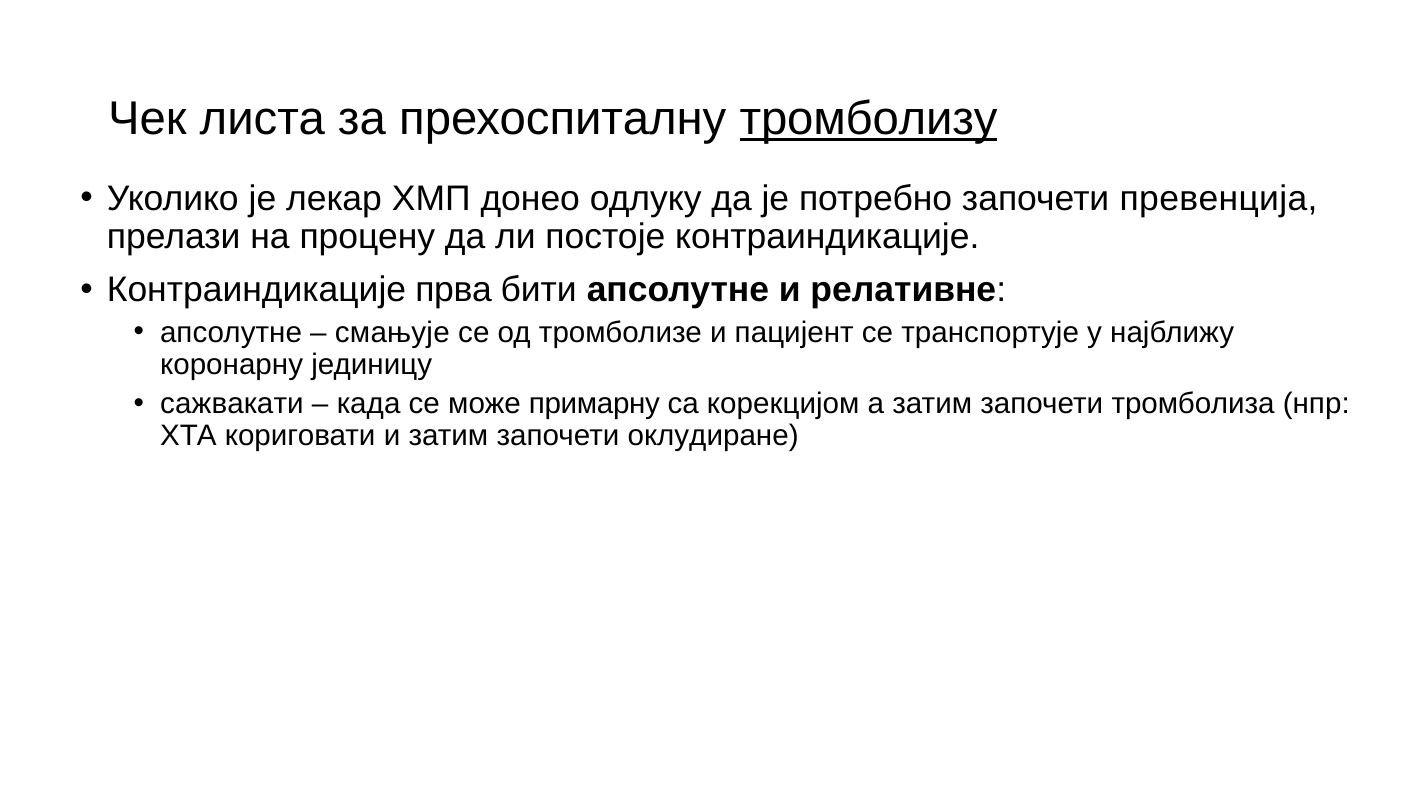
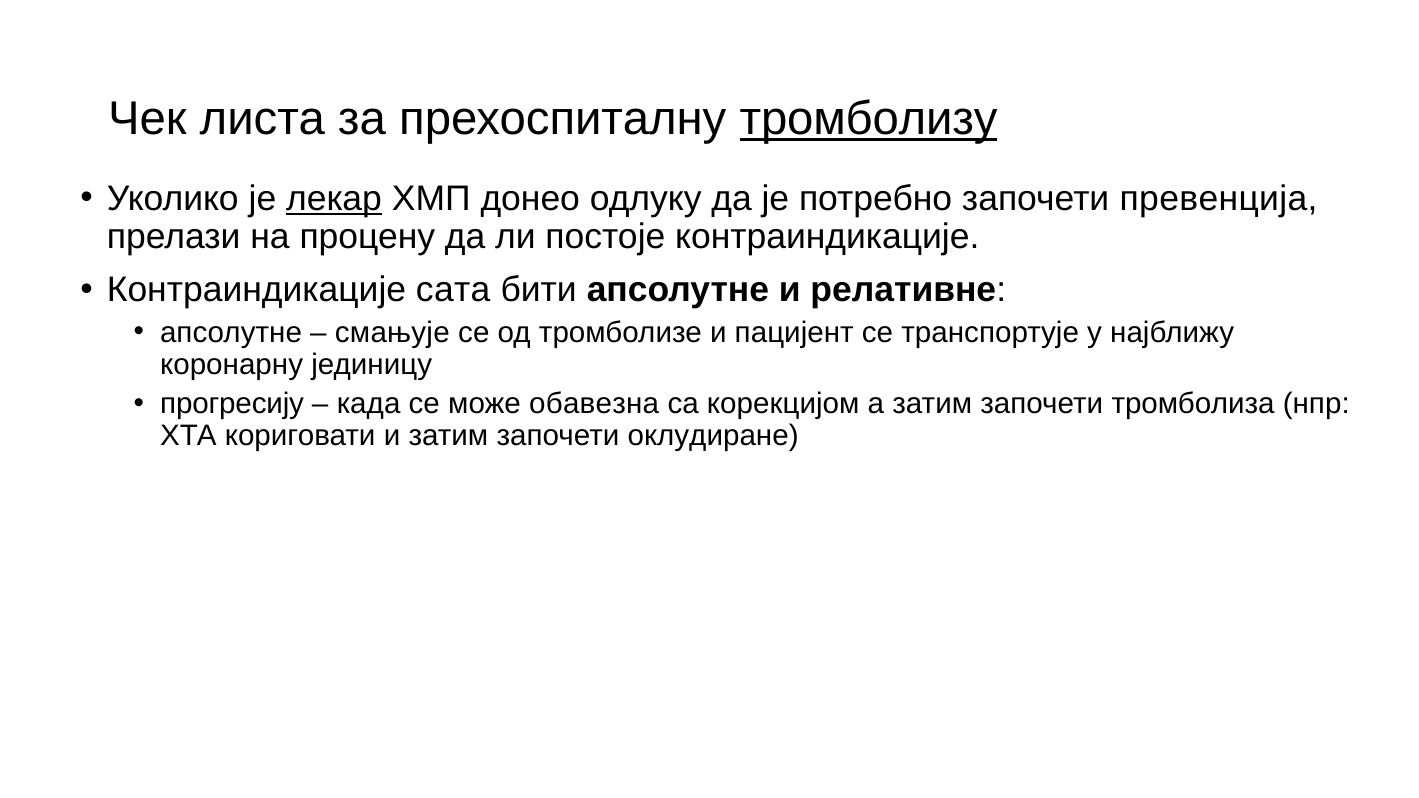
лекар underline: none -> present (334, 198)
прва: прва -> сата (453, 290)
сажвакати: сажвакати -> прогресију (232, 404)
примарну: примарну -> обавезна (594, 404)
